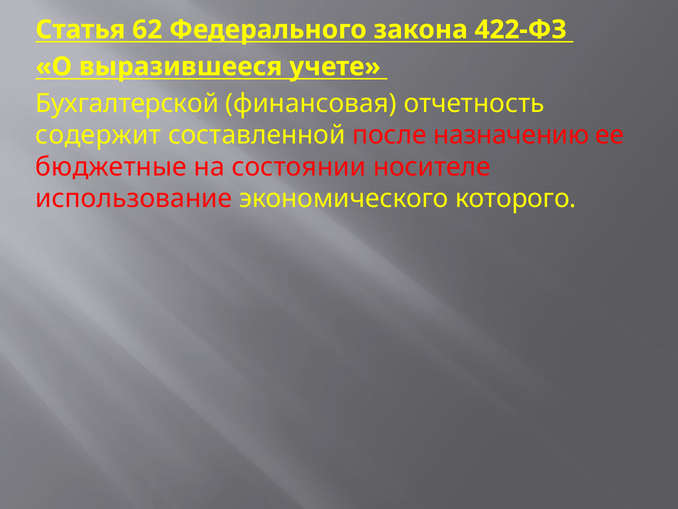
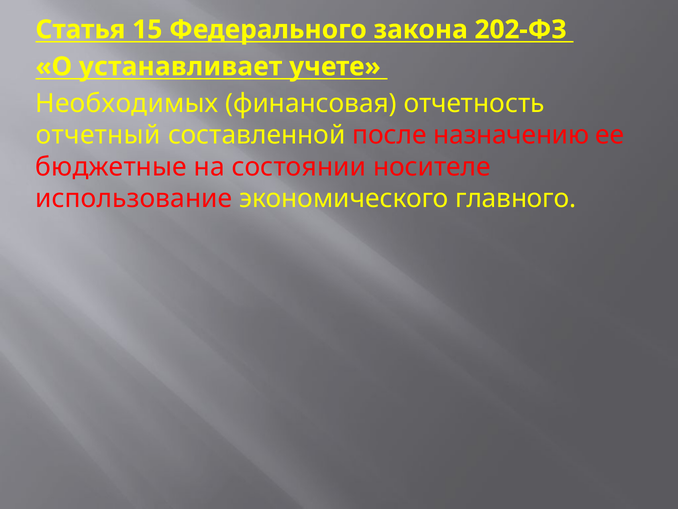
62: 62 -> 15 (147, 30)
422-ФЗ: 422-ФЗ -> 202-ФЗ (521, 30)
выразившееся: выразившееся -> устанавливает (181, 67)
Бухгалтерской: Бухгалтерской -> Необходимых (127, 103)
содержит: содержит -> отчетный (98, 135)
которого: которого -> главного (516, 198)
